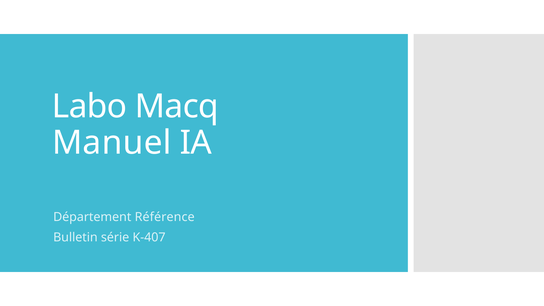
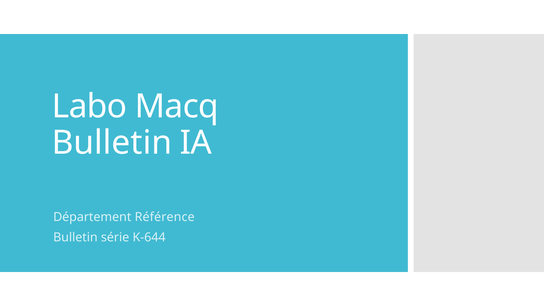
Manuel: Manuel -> Bulletin (112, 143)
K-407: K-407 -> K-644 (149, 237)
